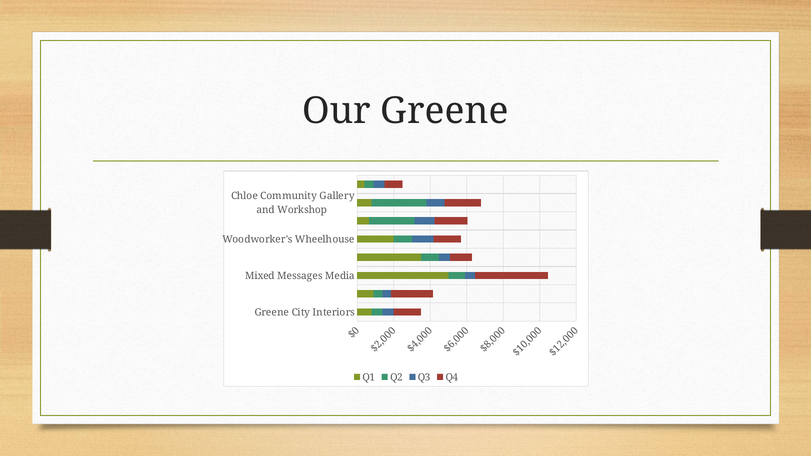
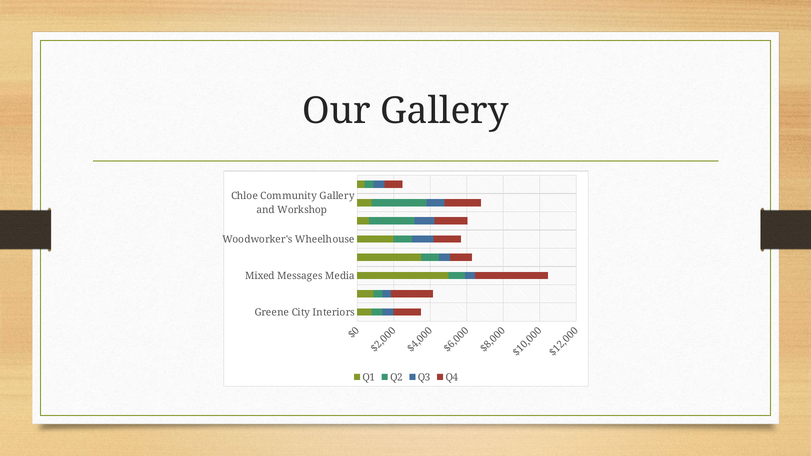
Our Greene: Greene -> Gallery (445, 111)
